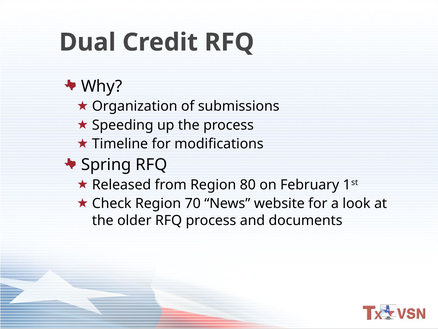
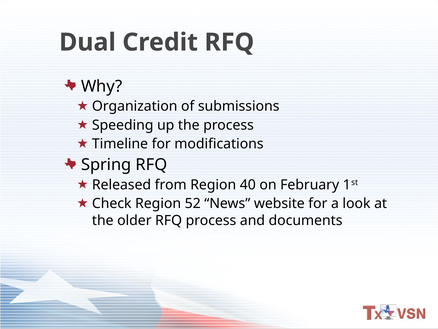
80: 80 -> 40 (248, 185)
70: 70 -> 52 (193, 203)
